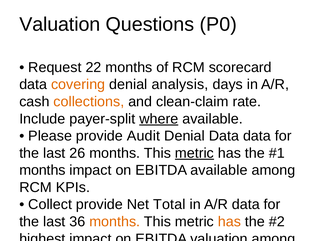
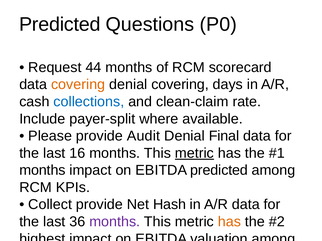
Valuation: Valuation -> Predicted (60, 24)
22: 22 -> 44 (93, 68)
denial analysis: analysis -> covering (180, 85)
collections colour: orange -> blue (89, 102)
where underline: present -> none (159, 119)
Denial Data: Data -> Final (224, 136)
26: 26 -> 16 (77, 153)
EBITDA available: available -> predicted (219, 171)
Total: Total -> Hash (170, 205)
months colour: orange -> purple (115, 222)
